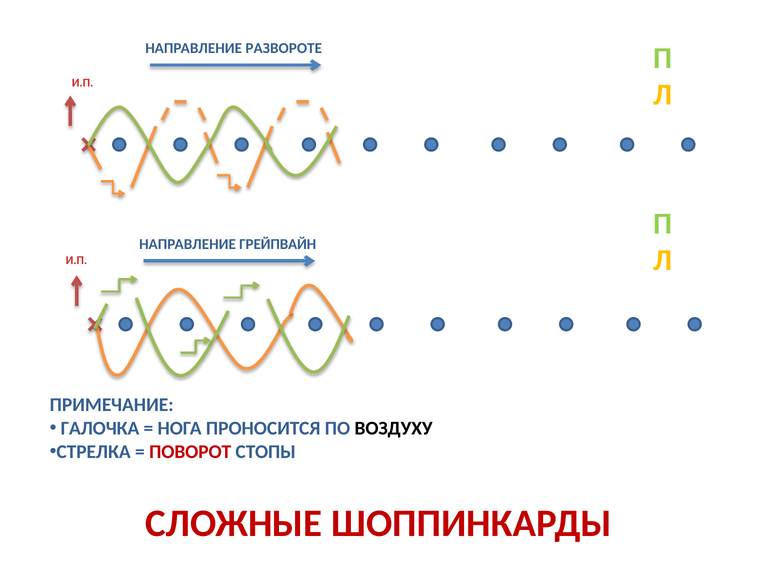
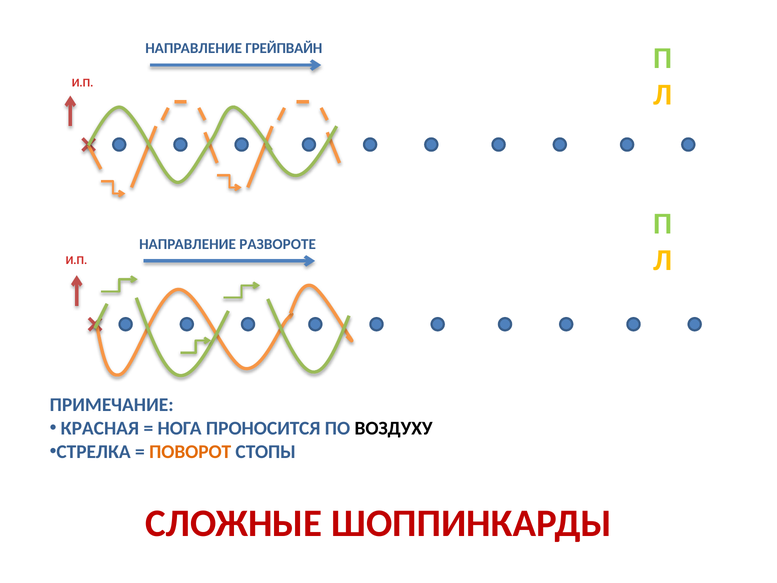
РАЗВОРОТЕ: РАЗВОРОТЕ -> ГРЕЙПВАЙН (284, 48)
ГРЕЙПВАЙН: ГРЕЙПВАЙН -> РАЗВОРОТЕ (278, 244)
ГАЛОЧКА: ГАЛОЧКА -> КРАСНАЯ (100, 428)
ПОВОРОТ colour: red -> orange (190, 451)
